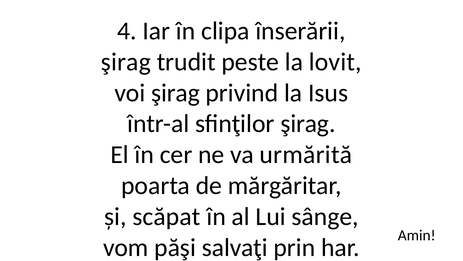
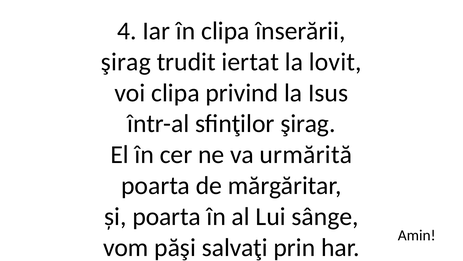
peste: peste -> iertat (250, 62)
voi şirag: şirag -> clipa (175, 93)
și scăpat: scăpat -> poarta (167, 216)
